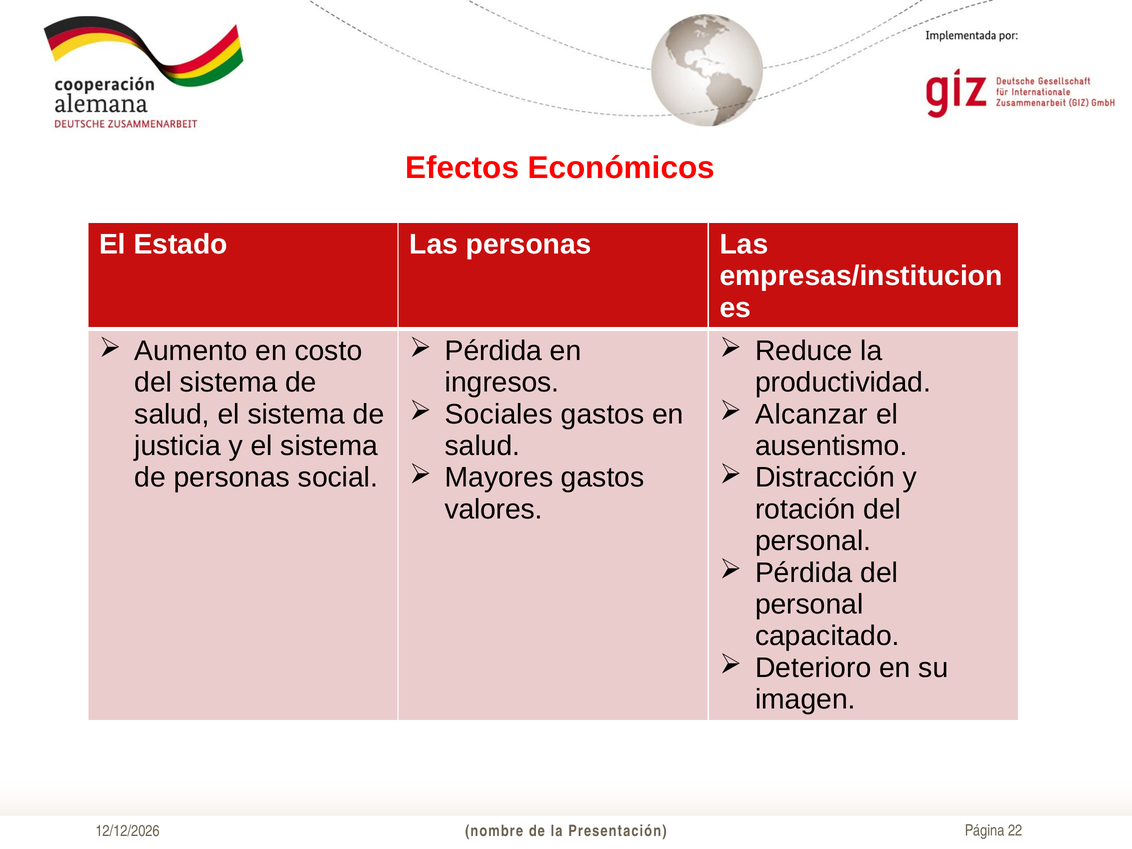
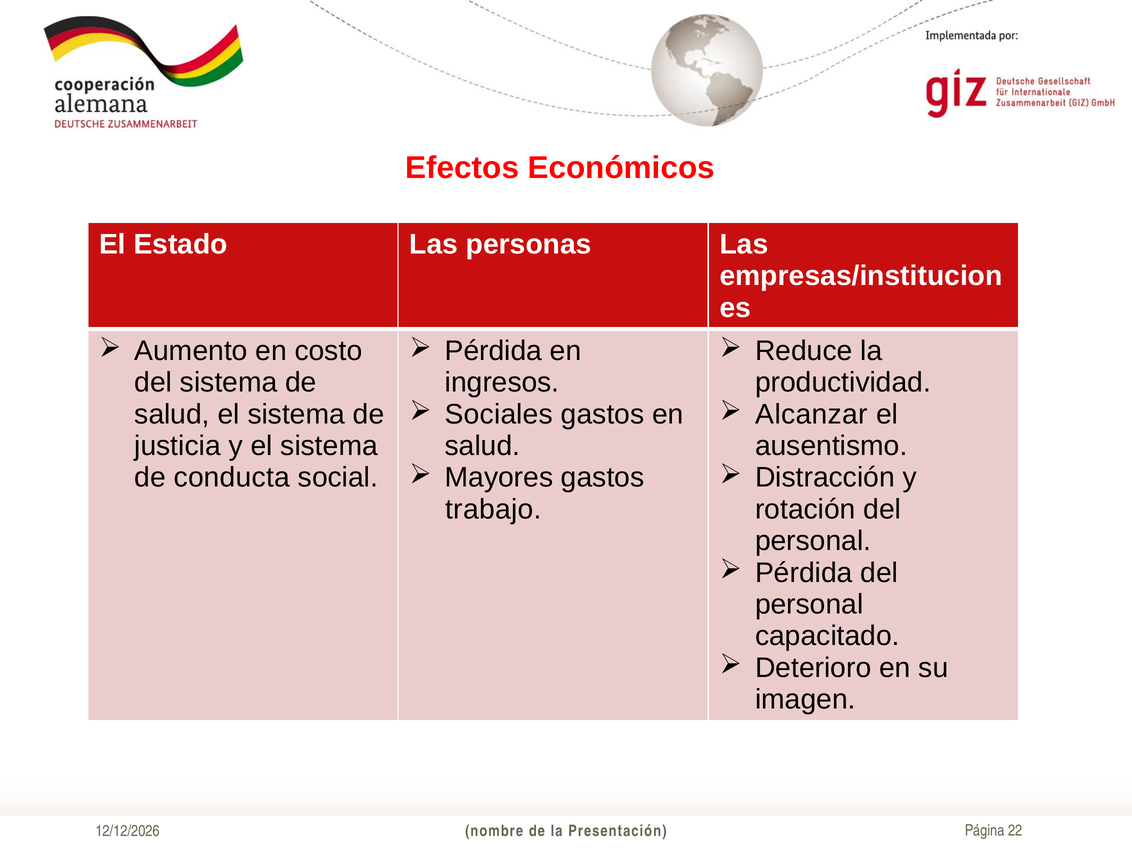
de personas: personas -> conducta (232, 478)
valores: valores -> trabajo (493, 509)
